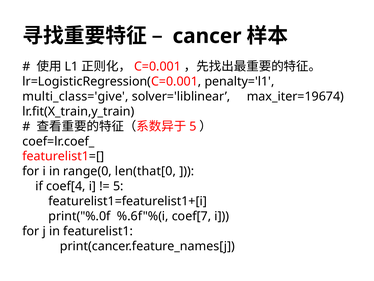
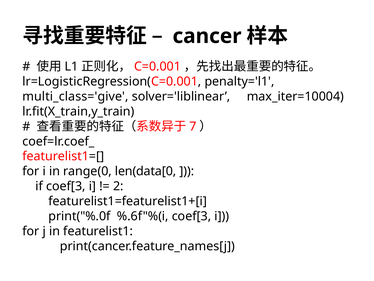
max_iter=19674: max_iter=19674 -> max_iter=10004 (295, 96)
5: 5 -> 7 (193, 126)
len(that[0: len(that[0 -> len(data[0 (146, 171)
if coef[4: coef[4 -> coef[3 (66, 186)
5: 5 -> 2 (118, 186)
%.6f"%(i coef[7: coef[7 -> coef[3 (191, 216)
